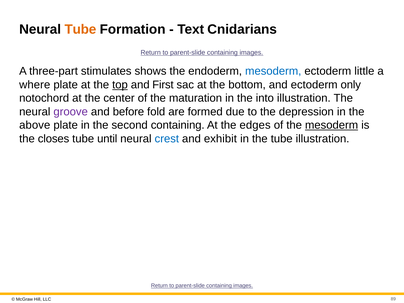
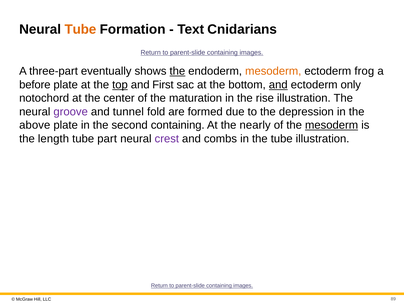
stimulates: stimulates -> eventually (106, 71)
the underline: none -> present (177, 71)
mesoderm colour: blue -> orange (273, 71)
little: little -> frog (364, 71)
where: where -> before (35, 85)
and underline: none -> present (278, 85)
into: into -> rise (265, 98)
before: before -> tunnel (128, 112)
edges: edges -> nearly (255, 125)
closes: closes -> length (53, 139)
until: until -> part (107, 139)
crest colour: blue -> purple (167, 139)
exhibit: exhibit -> combs (220, 139)
